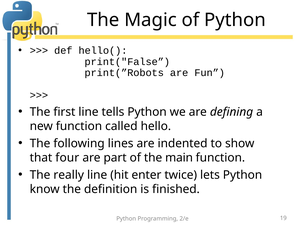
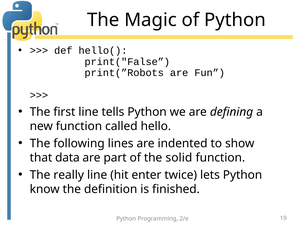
four: four -> data (67, 157)
main: main -> solid (179, 157)
